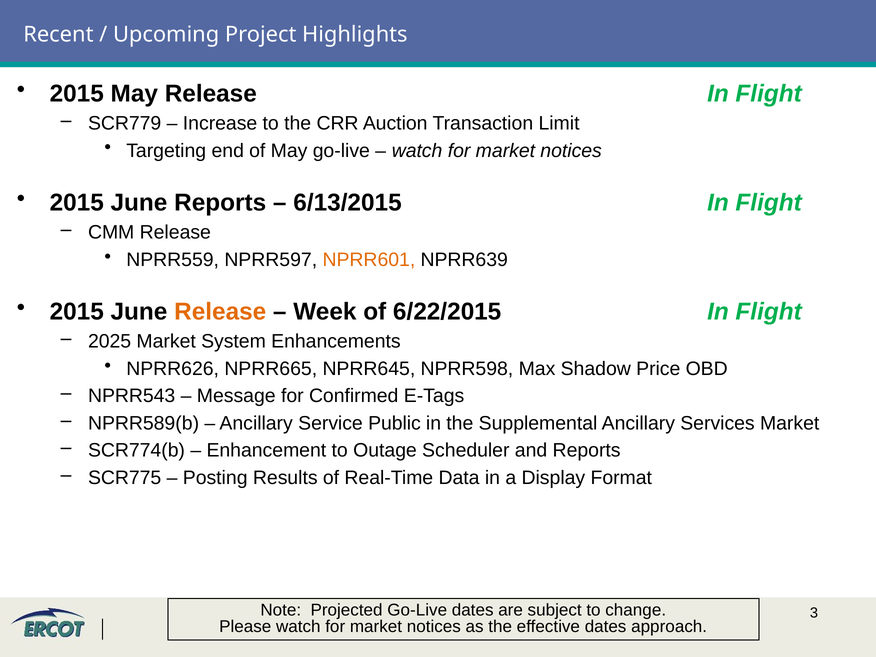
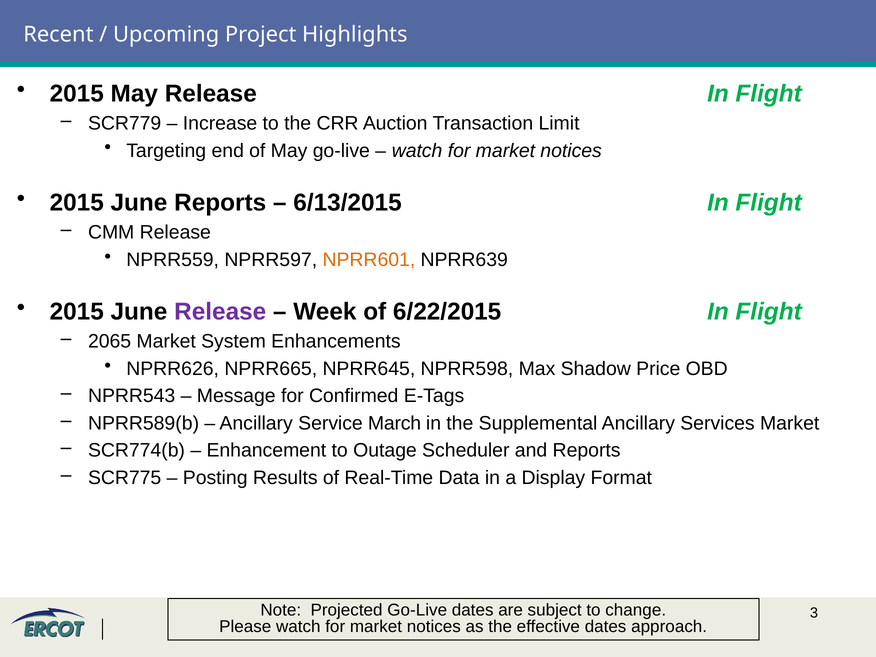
Release colour: orange -> purple (220, 312)
2025: 2025 -> 2065 (110, 342)
Public: Public -> March (395, 423)
